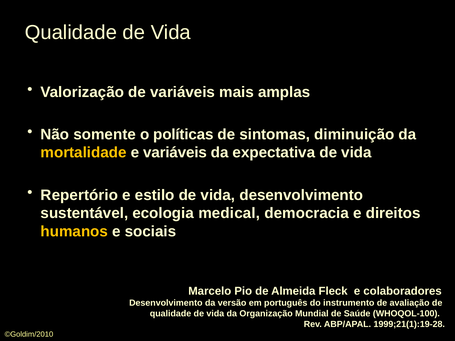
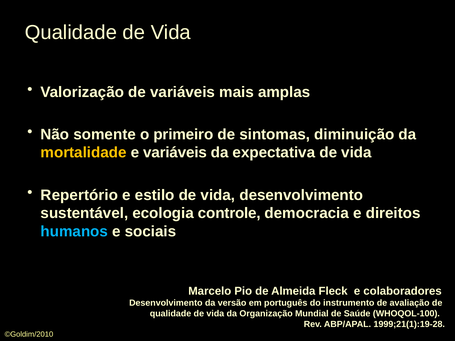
políticas: políticas -> primeiro (183, 135)
medical: medical -> controle (229, 213)
humanos colour: yellow -> light blue (74, 232)
